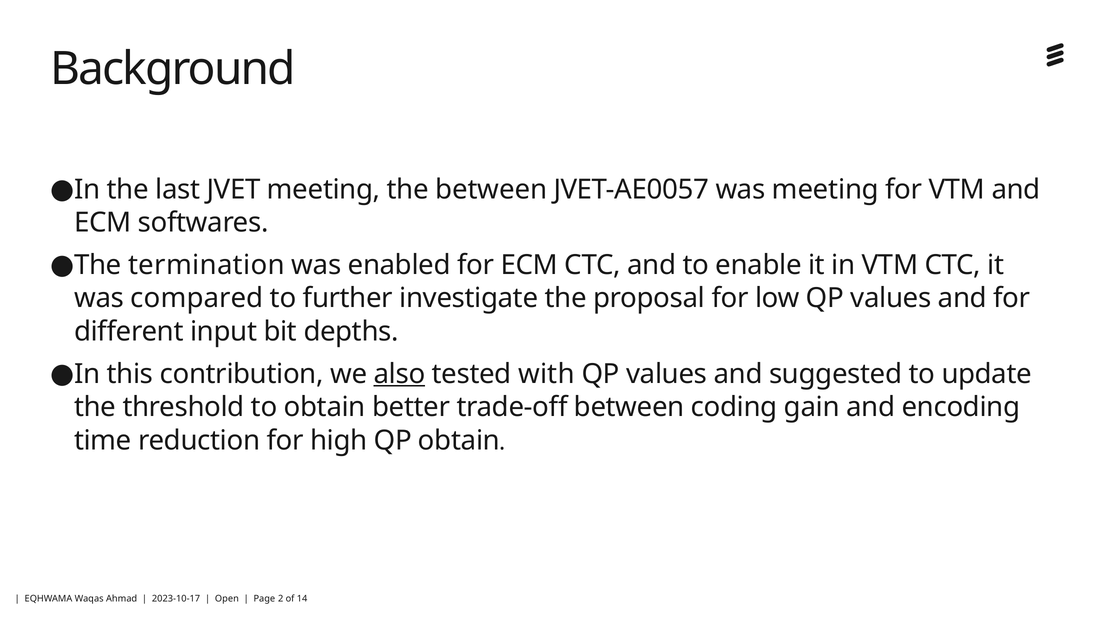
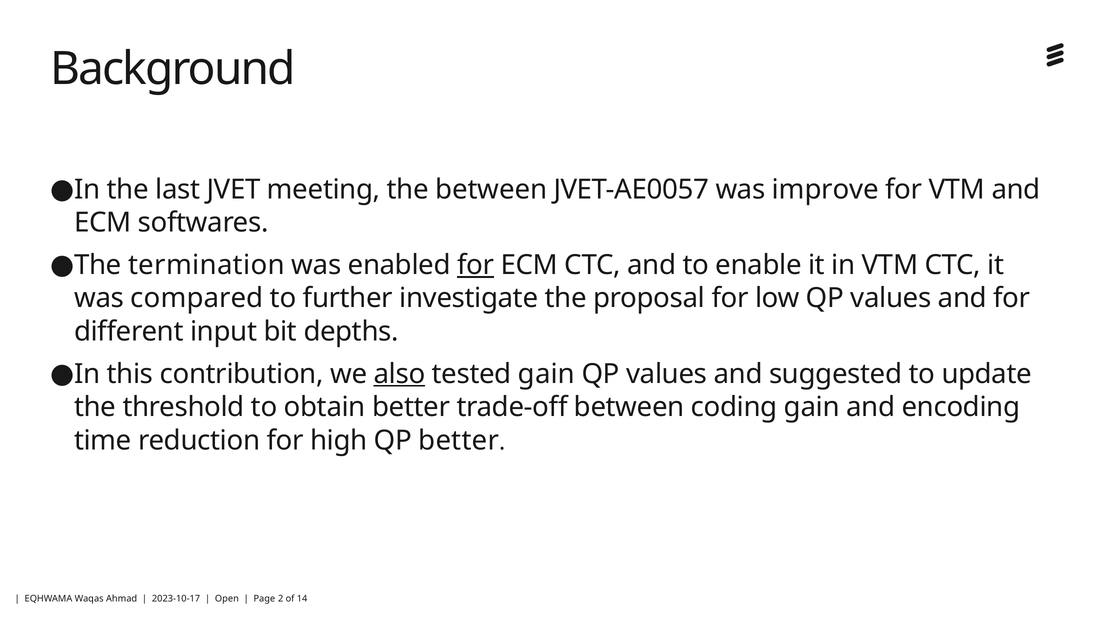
was meeting: meeting -> improve (825, 189)
for underline: none -> present (476, 265)
tested with: with -> gain (546, 374)
QP obtain: obtain -> better (459, 440)
